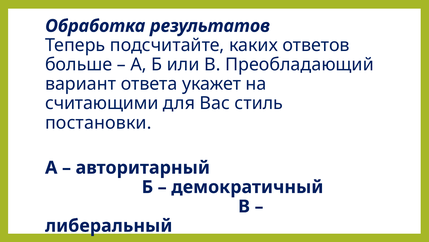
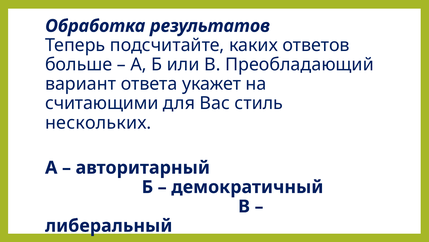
постановки: постановки -> нескольких (98, 122)
